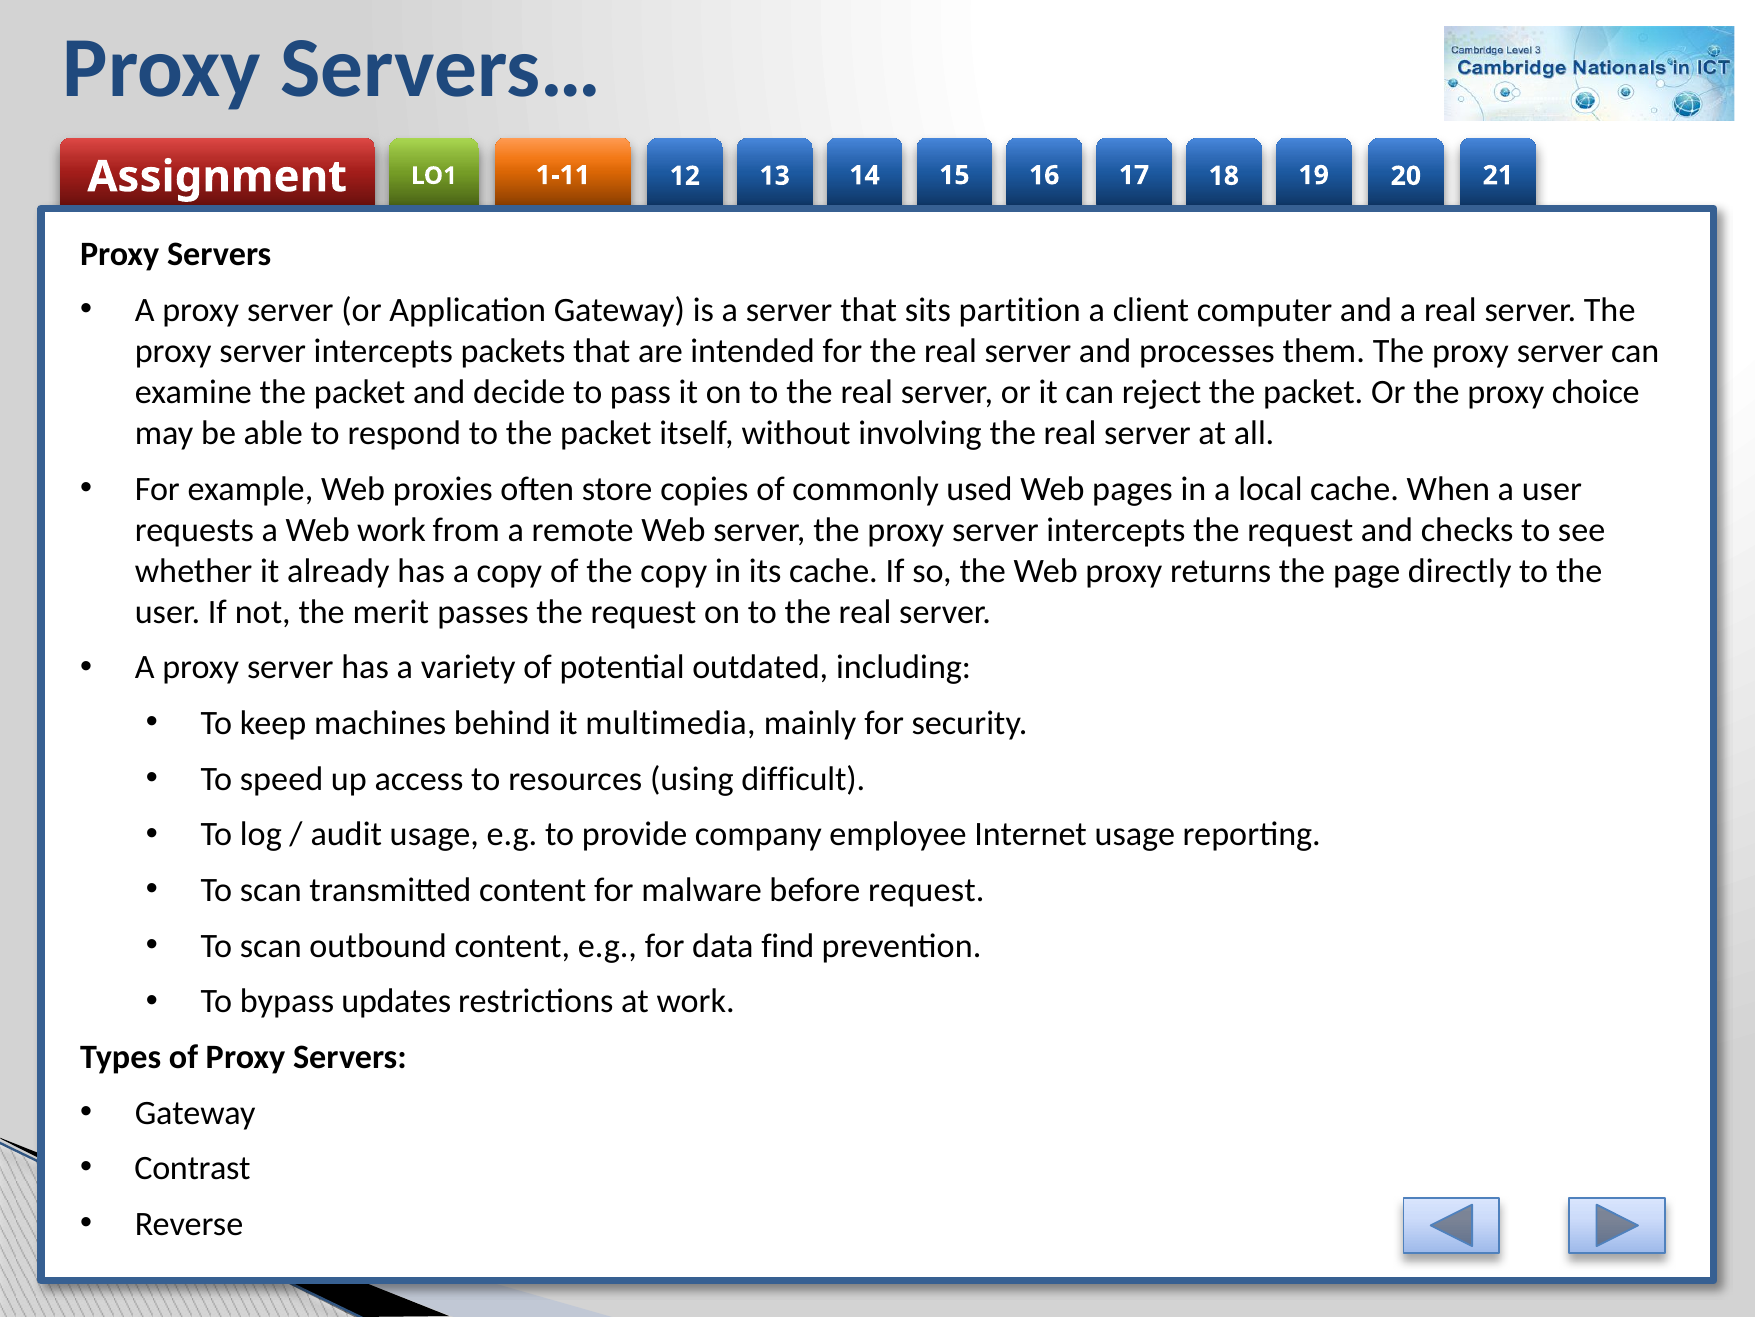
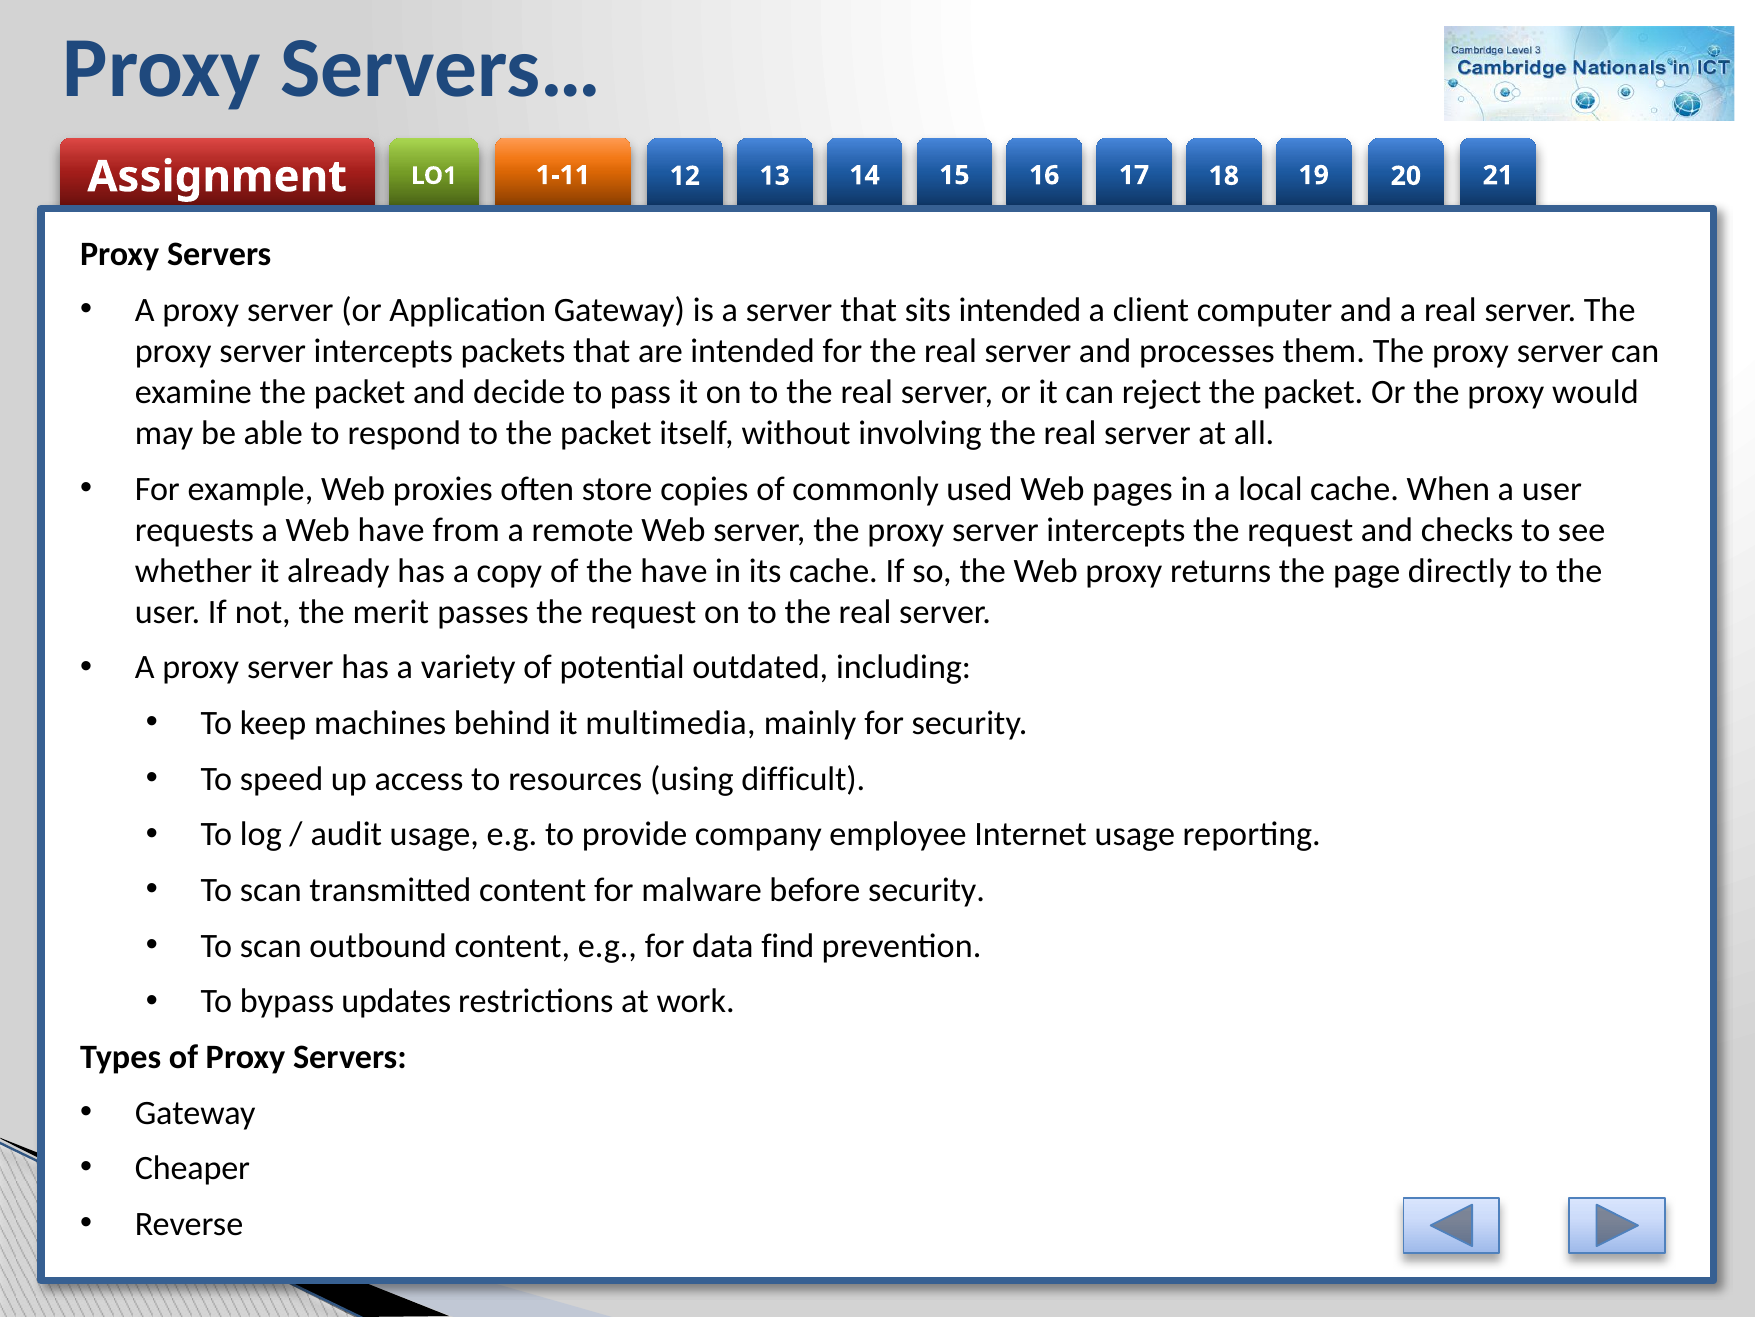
sits partition: partition -> intended (1020, 310)
choice: choice -> would (1595, 392)
Web work: work -> have (391, 530)
the copy: copy -> have (674, 571)
before request: request -> security (927, 890)
Contrast: Contrast -> Cheaper (192, 1168)
